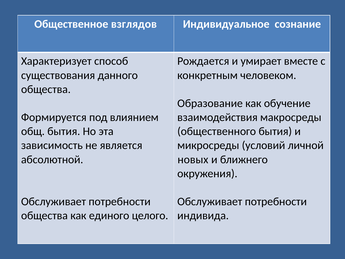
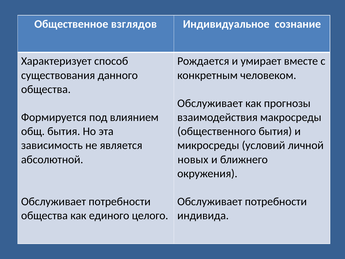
Образование: Образование -> Обслуживает (210, 103)
обучение: обучение -> прогнозы (287, 103)
